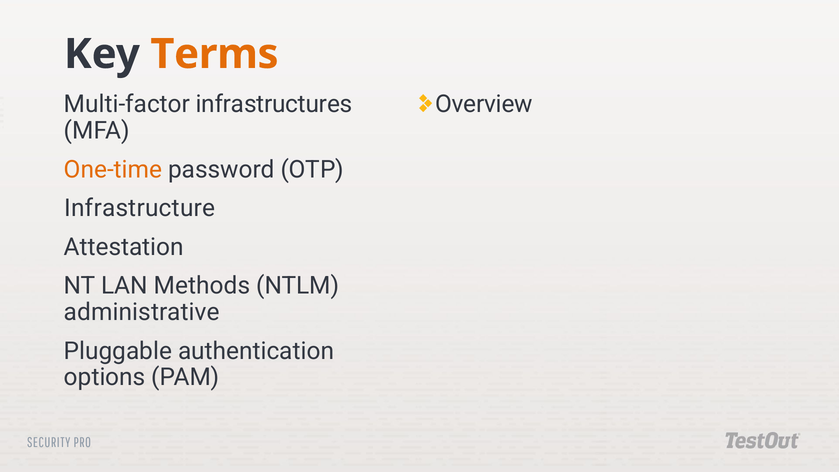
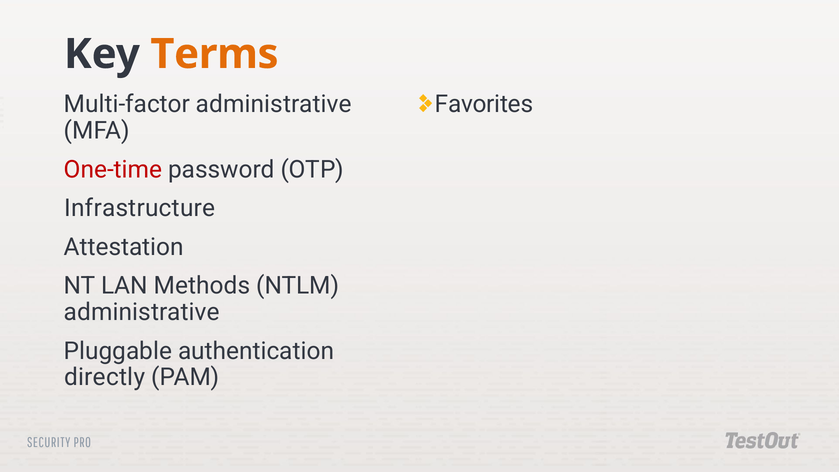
Multi-factor infrastructures: infrastructures -> administrative (274, 104)
Overview: Overview -> Favorites (484, 104)
One-time colour: orange -> red (113, 169)
options: options -> directly (105, 377)
